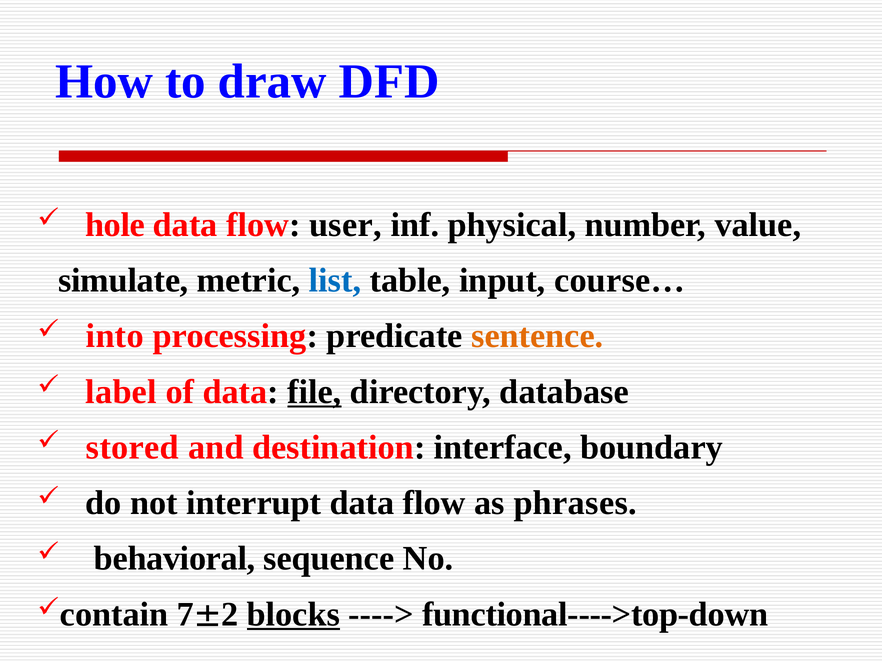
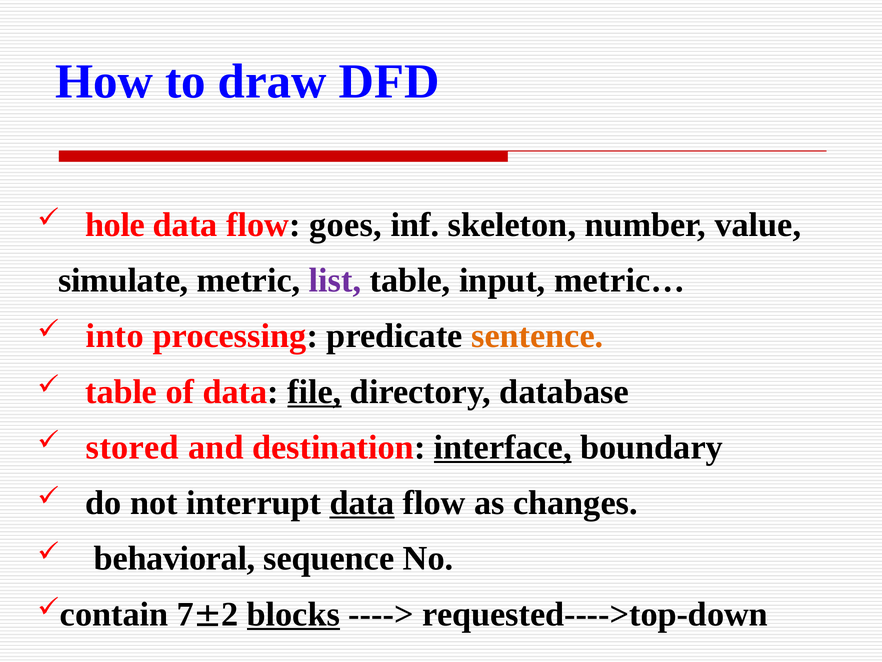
user: user -> goes (345, 225)
physical: physical -> skeleton (512, 225)
list colour: blue -> purple (335, 280)
course…: course… -> metric… (620, 280)
label: label -> table (121, 391)
interface underline: none -> present (503, 447)
data underline: none -> present (362, 503)
phrases: phrases -> changes (575, 503)
functional---->top-down: functional---->top-down -> requested---->top-down (595, 614)
